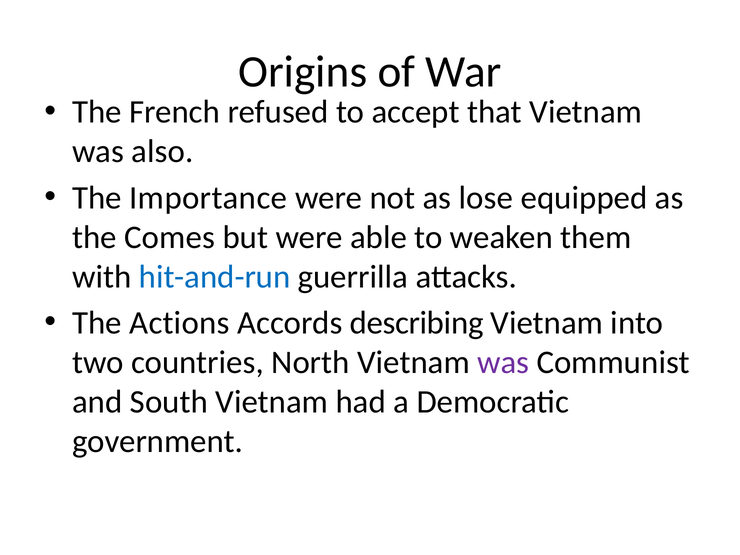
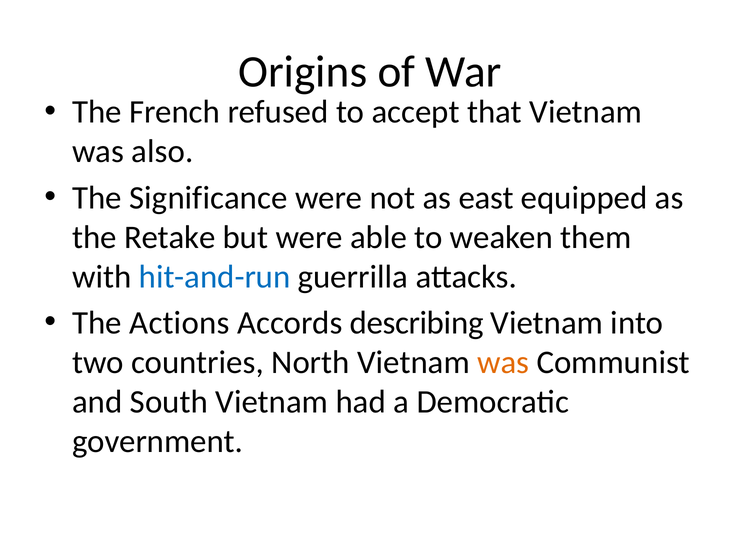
Importance: Importance -> Significance (208, 198)
lose: lose -> east (486, 198)
Comes: Comes -> Retake (170, 237)
was colour: purple -> orange (503, 362)
